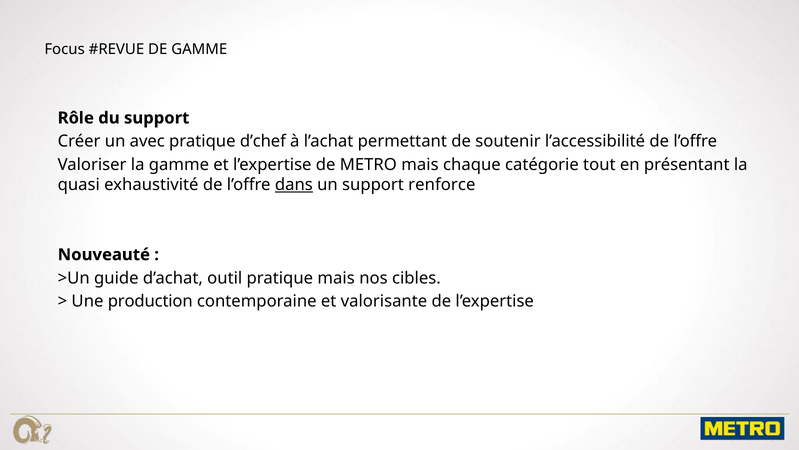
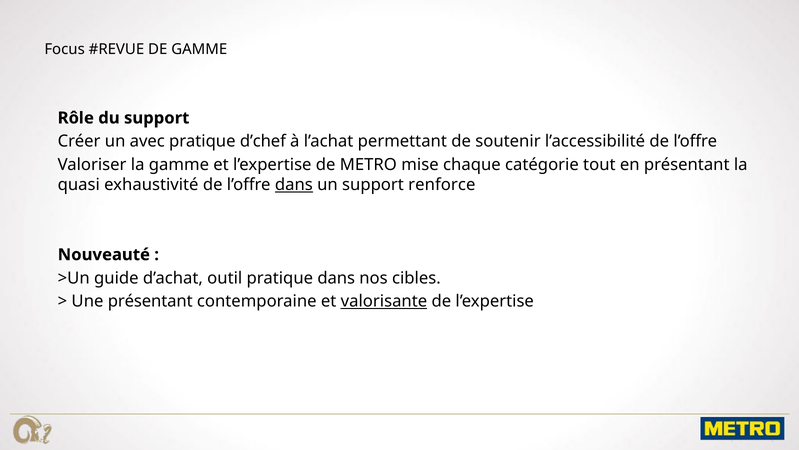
METRO mais: mais -> mise (420, 164)
pratique mais: mais -> dans (336, 278)
Une production: production -> présentant (150, 301)
valorisante underline: none -> present (384, 301)
